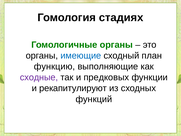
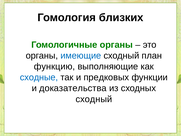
стадиях: стадиях -> близких (121, 18)
сходные colour: purple -> blue (39, 77)
рекапитулируют: рекапитулируют -> доказательства (73, 88)
функций: функций -> сходный (94, 99)
